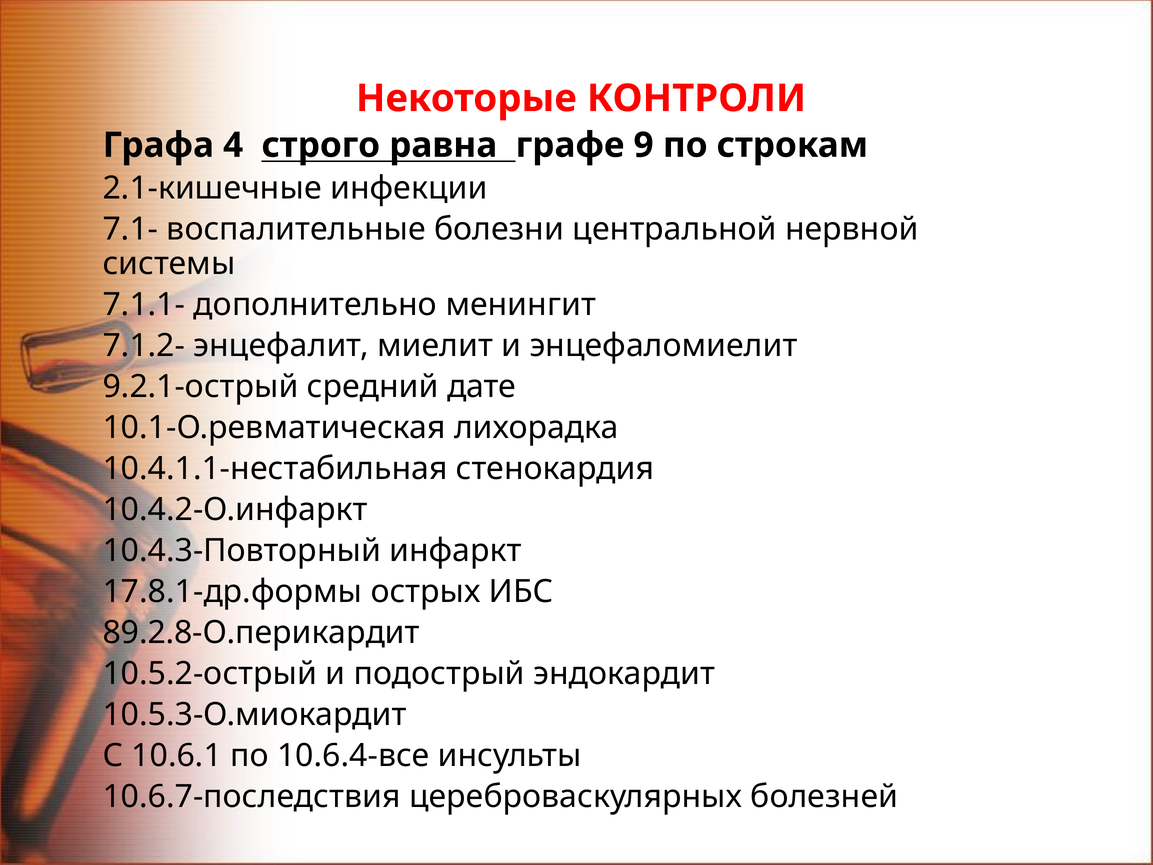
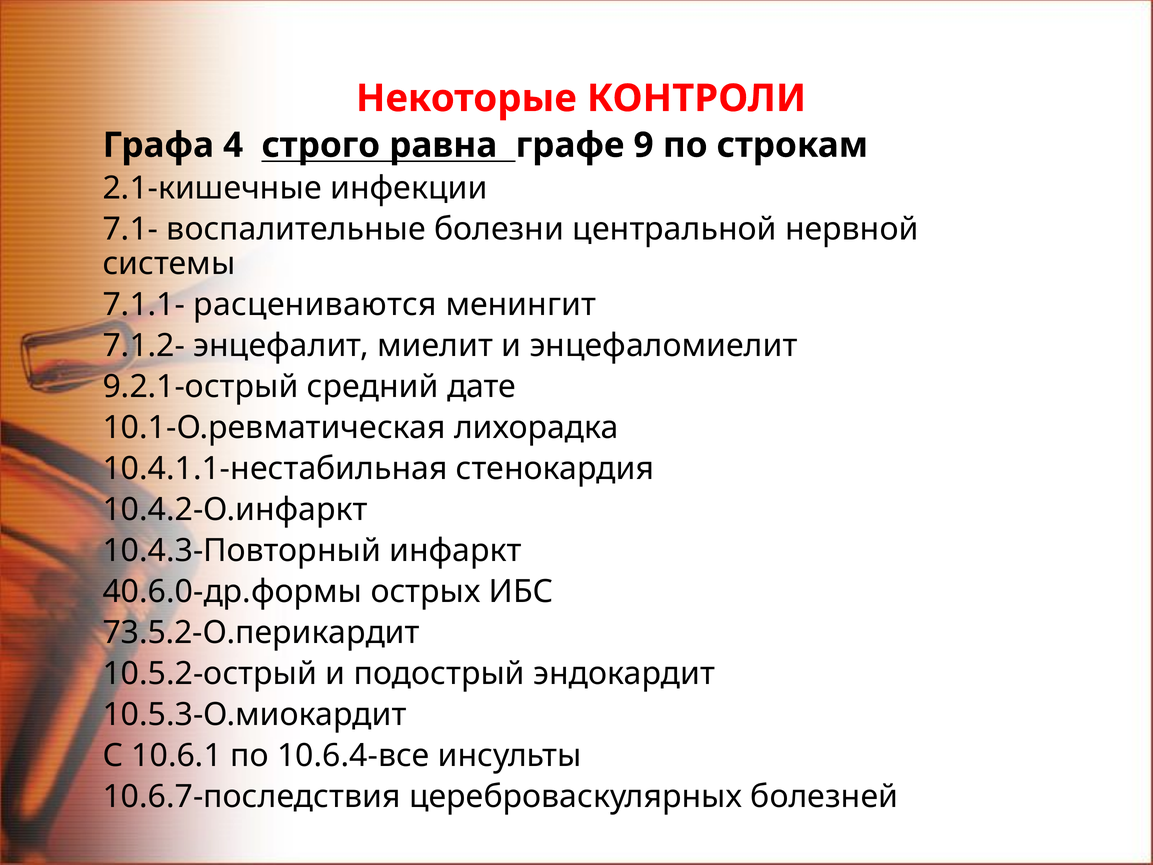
дополнительно: дополнительно -> расцениваются (315, 305)
17.8.1-др.формы: 17.8.1-др.формы -> 40.6.0-др.формы (232, 591)
89.2.8-О.перикардит: 89.2.8-О.перикардит -> 73.5.2-О.перикардит (261, 632)
